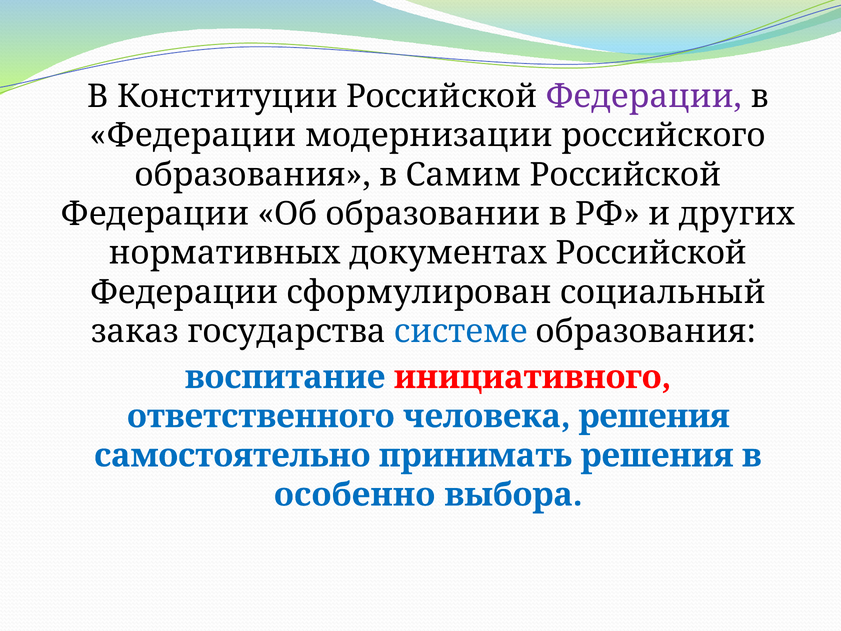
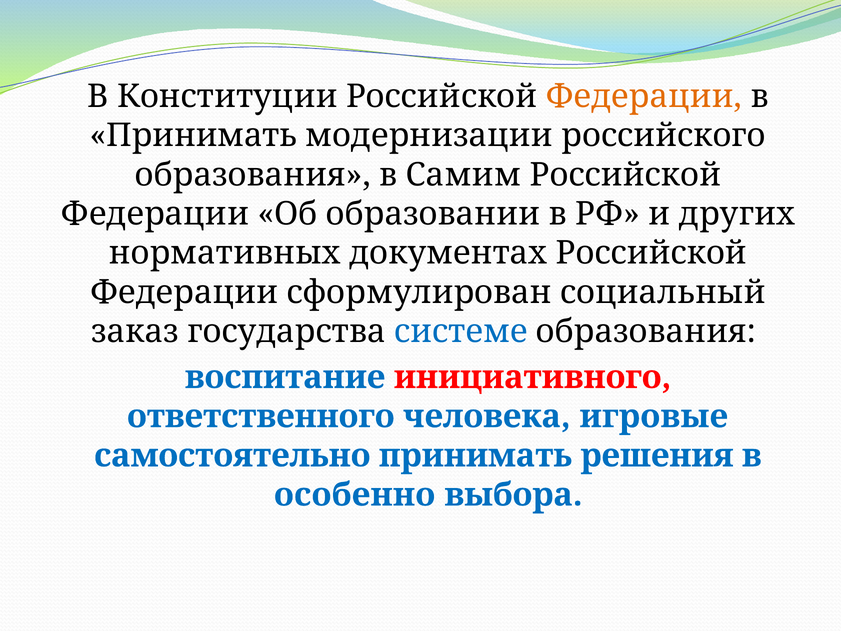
Федерации colour: purple -> orange (644, 96)
Федерации: Федерации -> Принимать (193, 135)
человека решения: решения -> игровые (654, 416)
